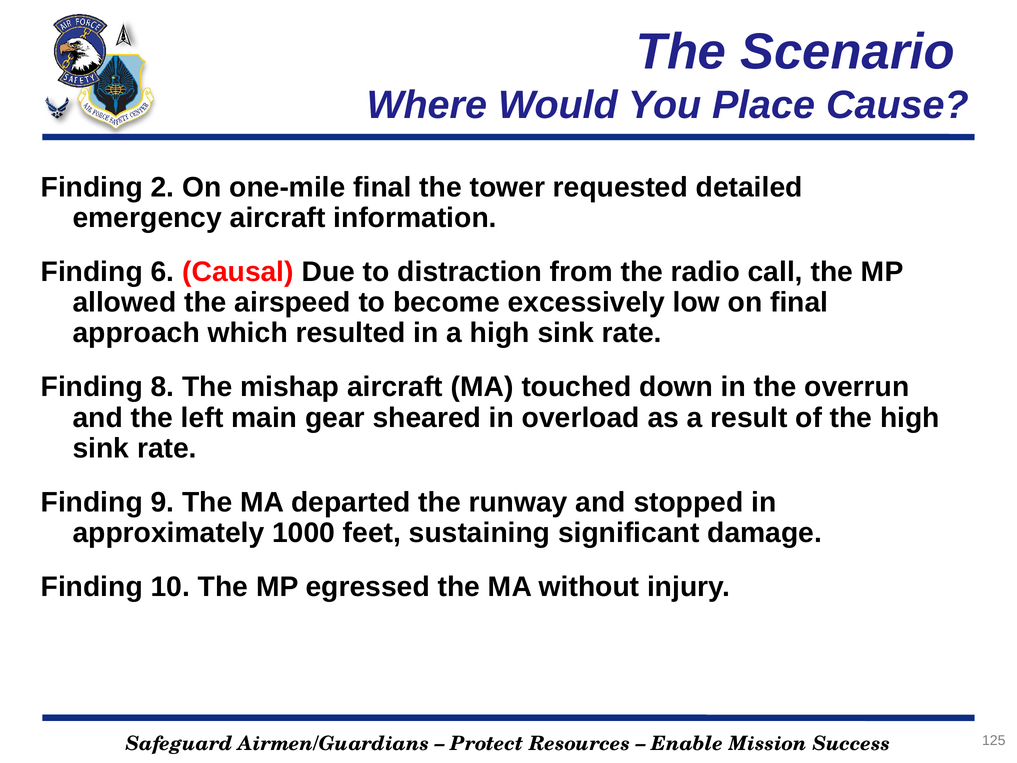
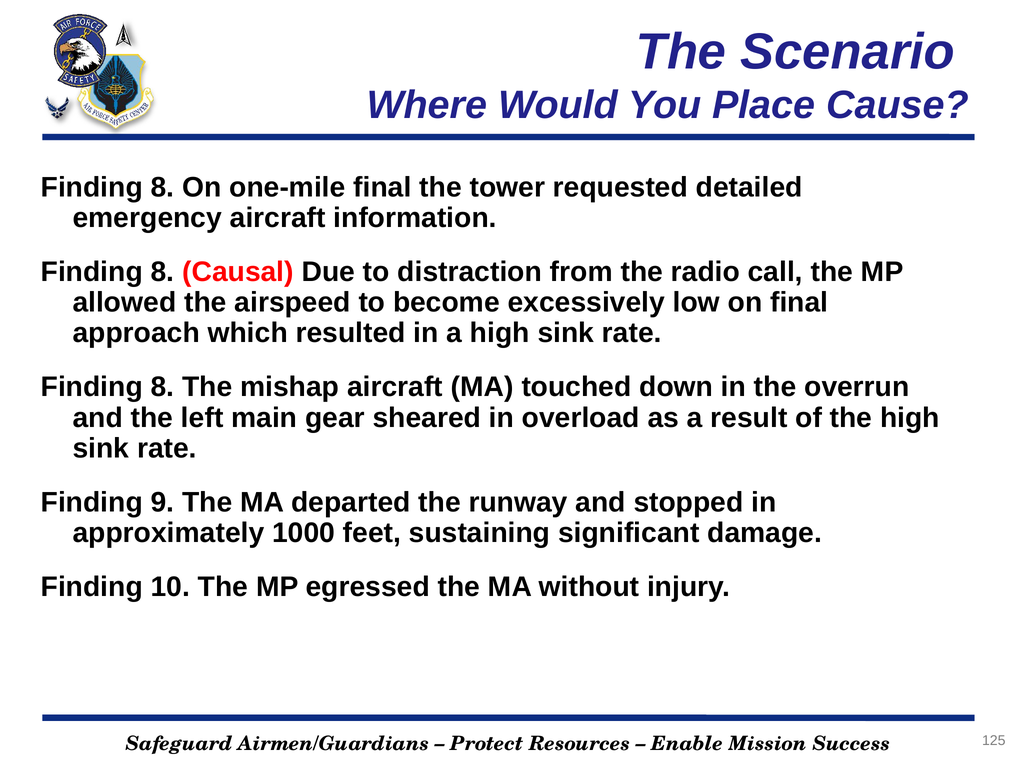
2: 2 -> 8 (163, 188)
6: 6 -> 8 (163, 272)
